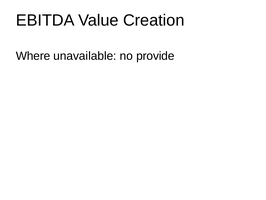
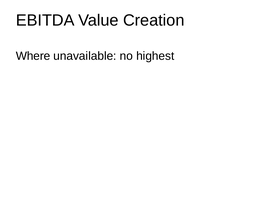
provide: provide -> highest (155, 56)
